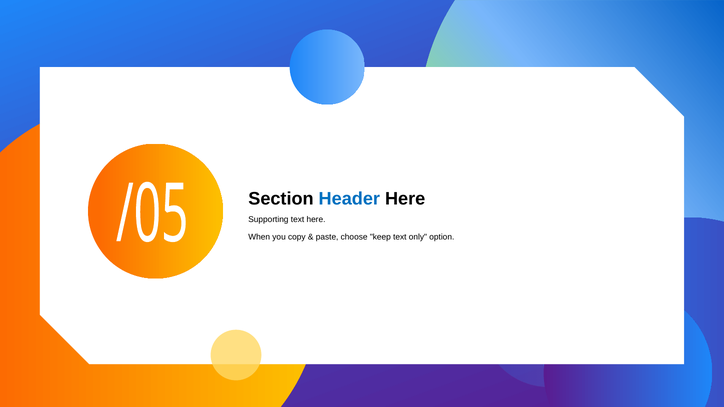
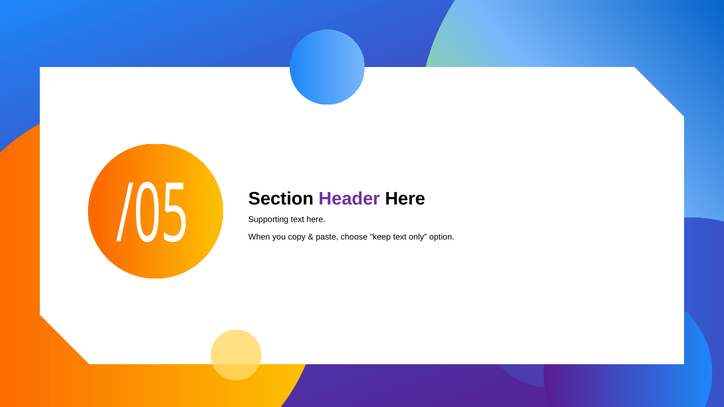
Header colour: blue -> purple (349, 199)
